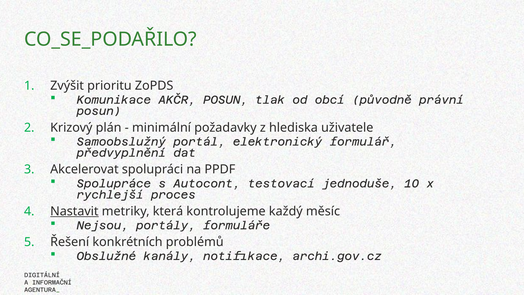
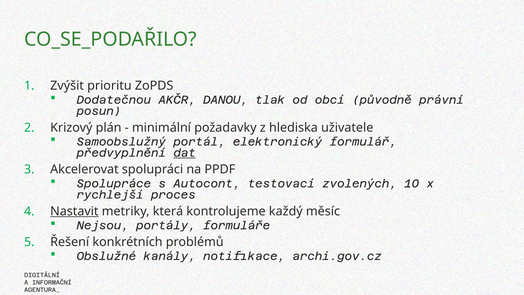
Komunikace: Komunikace -> Dodatečnou (114, 100)
AKČR POSUN: POSUN -> DANOU (225, 100)
dat underline: none -> present (185, 153)
jednoduše: jednoduše -> zvolených (359, 183)
